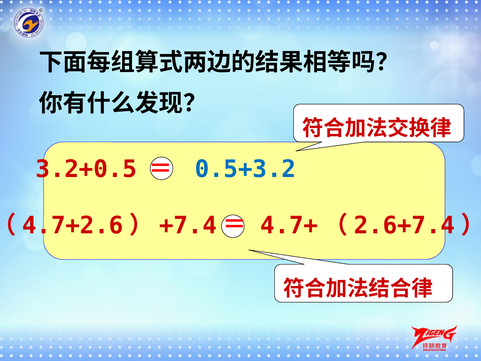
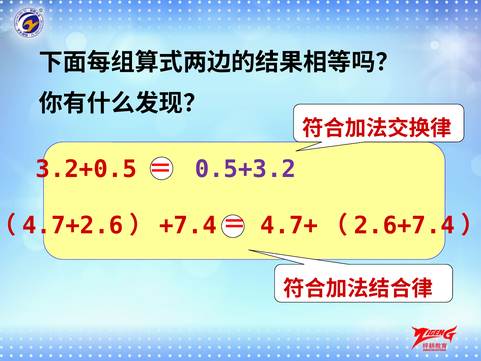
0.5+3.2 colour: blue -> purple (245, 169)
